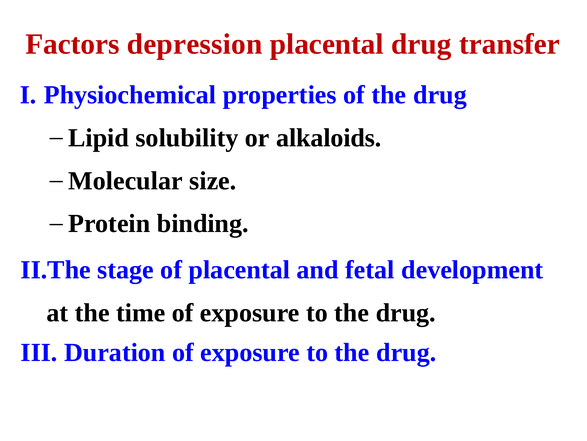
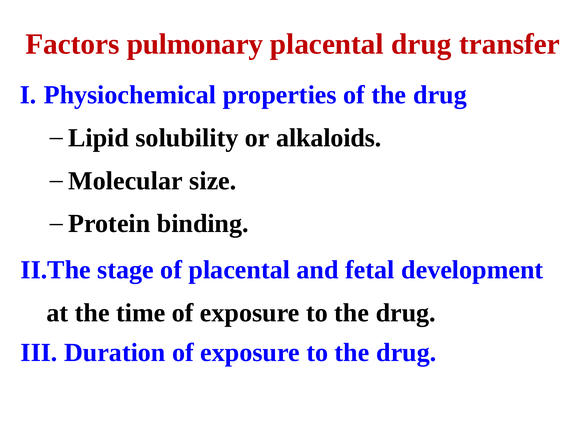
depression: depression -> pulmonary (195, 44)
